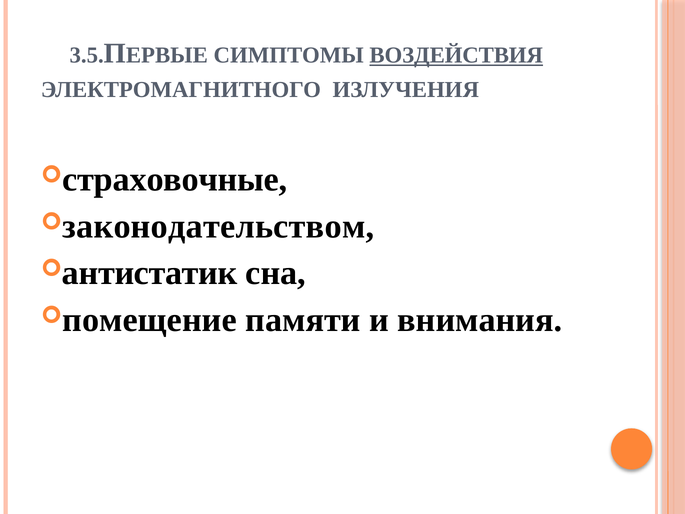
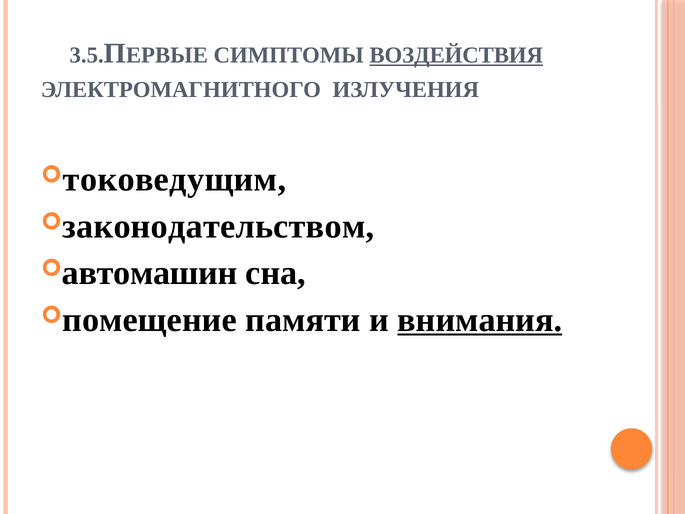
страховочные: страховочные -> токоведущим (175, 179)
антистатик: антистатик -> автомашин (150, 273)
внимания underline: none -> present (480, 320)
